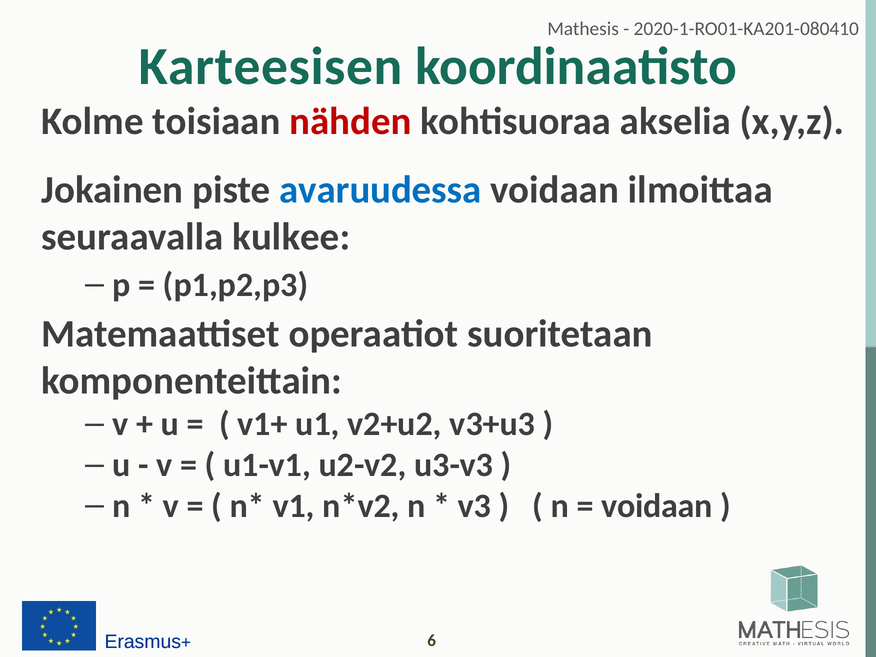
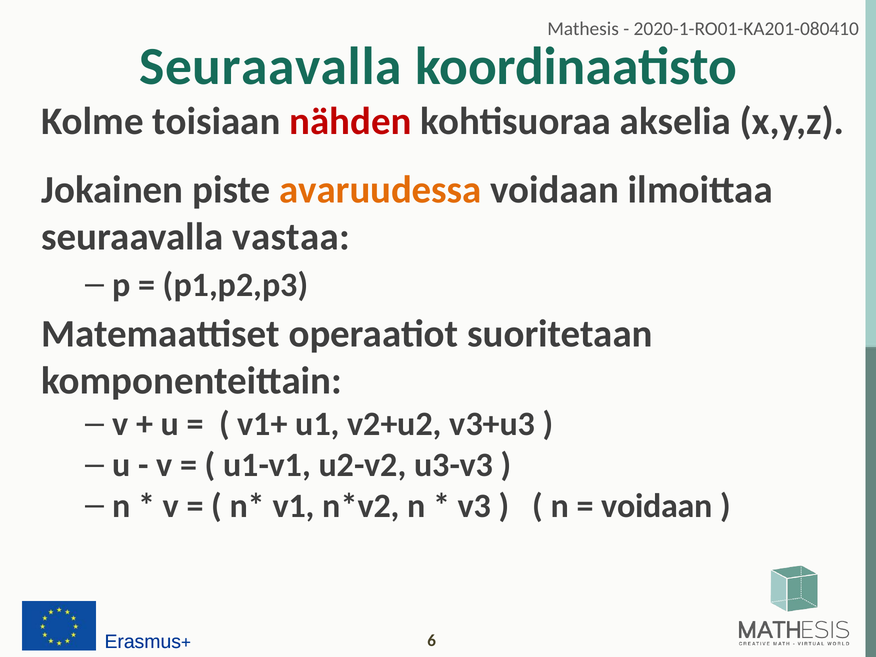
Karteesisen: Karteesisen -> Seuraavalla (270, 67)
avaruudessa colour: blue -> orange (380, 190)
kulkee: kulkee -> vastaa (291, 237)
